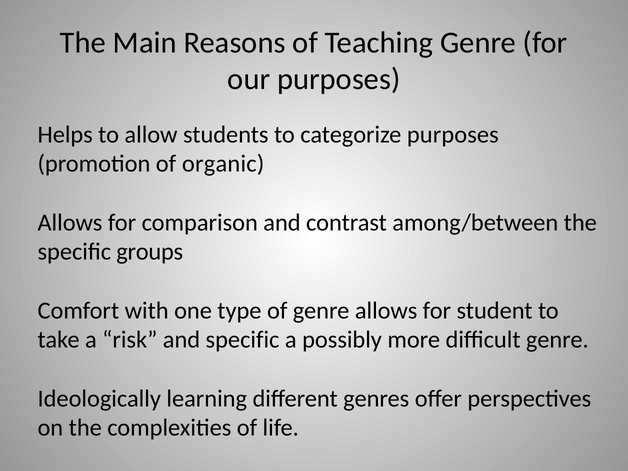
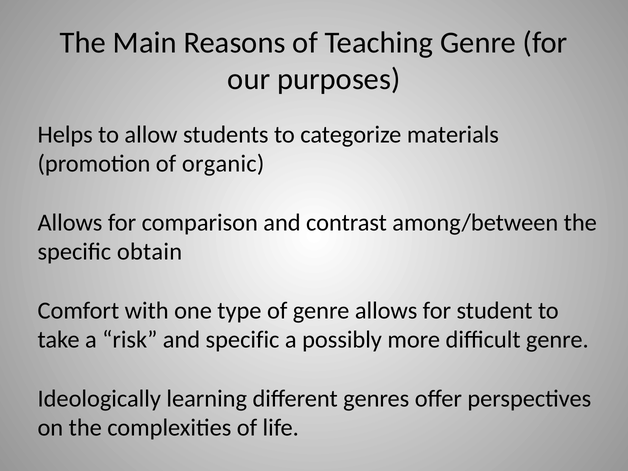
categorize purposes: purposes -> materials (453, 135)
groups: groups -> obtain (150, 252)
